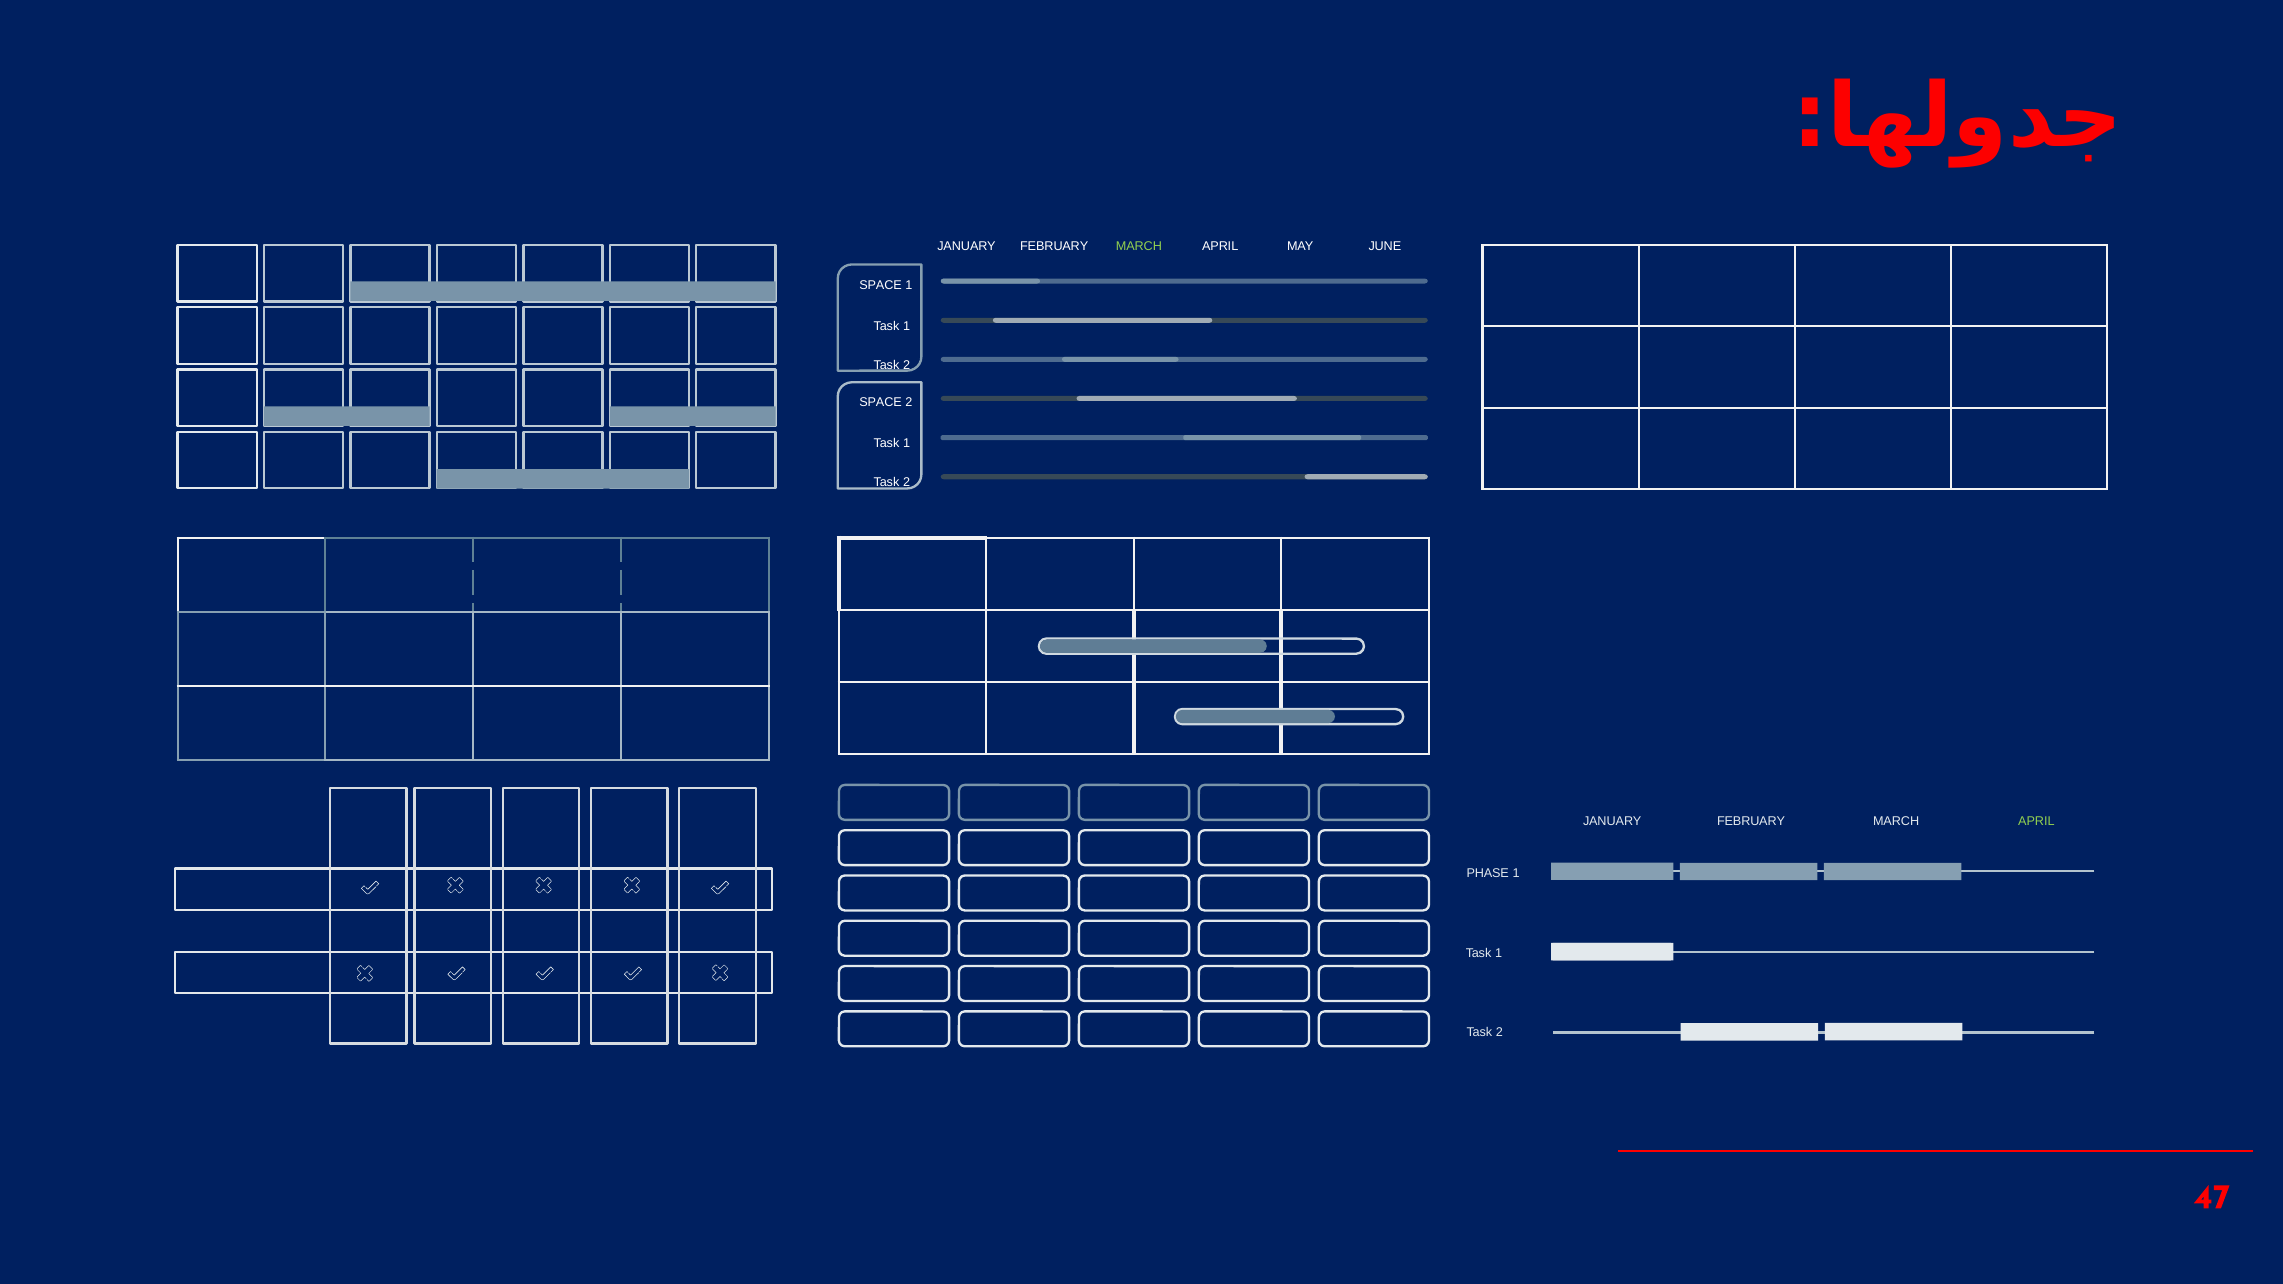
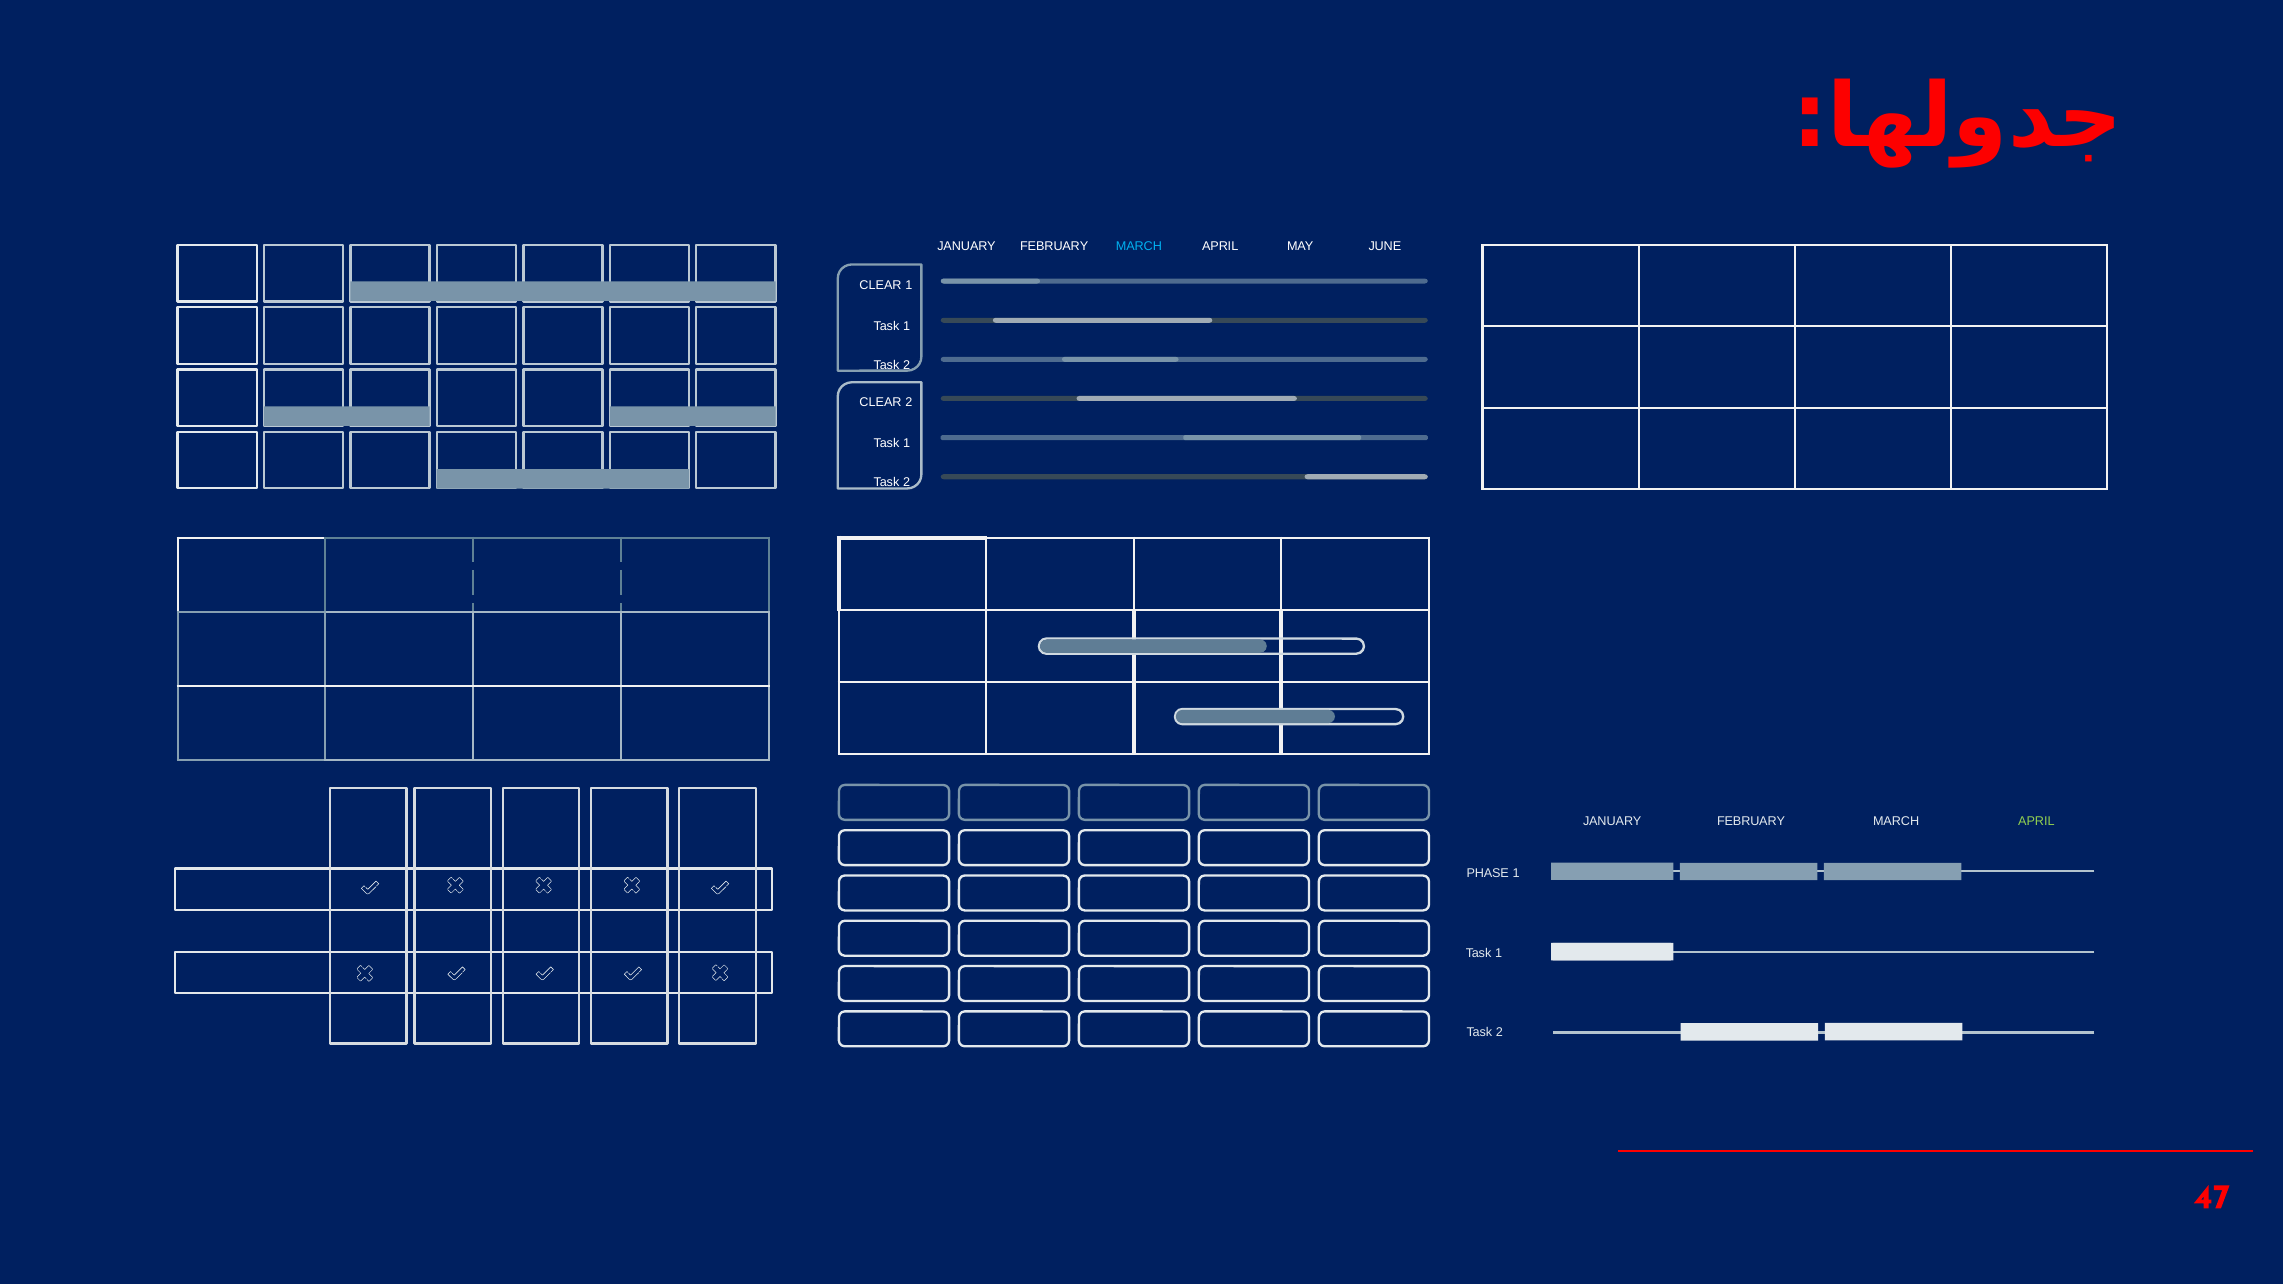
MARCH colour: light green -> light blue (1139, 246)
SPACE: SPACE -> CLEAR (880, 286)
SPACE: SPACE -> CLEAR (880, 402)
